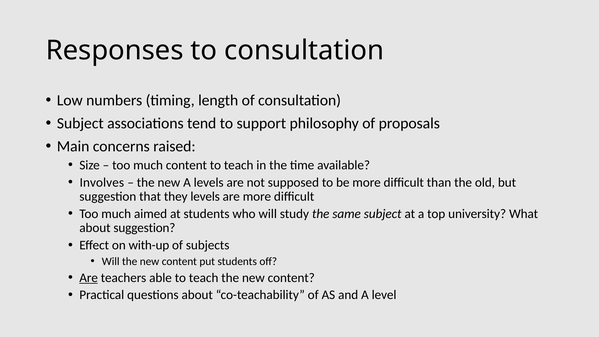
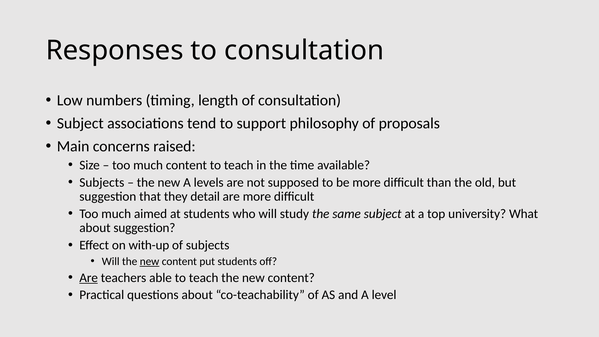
Involves: Involves -> Subjects (102, 182)
they levels: levels -> detail (205, 196)
new underline: none -> present (150, 261)
